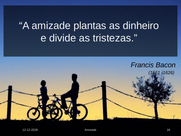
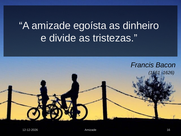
plantas: plantas -> egoísta (90, 26)
